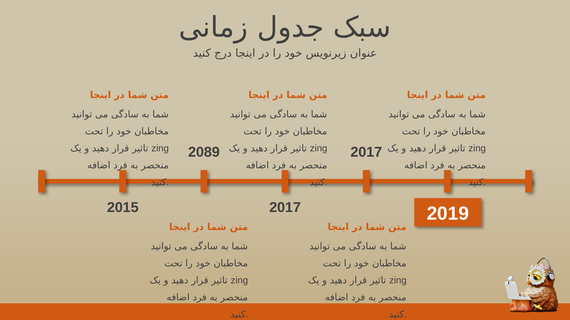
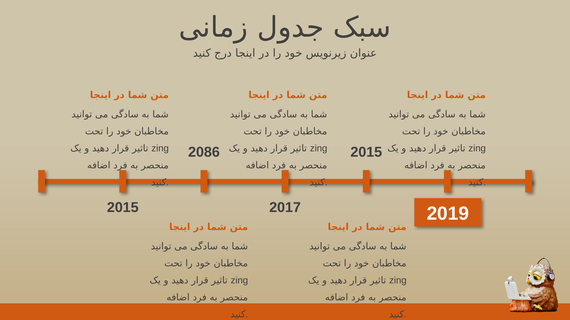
2089: 2089 -> 2086 (204, 152)
2017: 2017 -> 2015 (366, 152)
